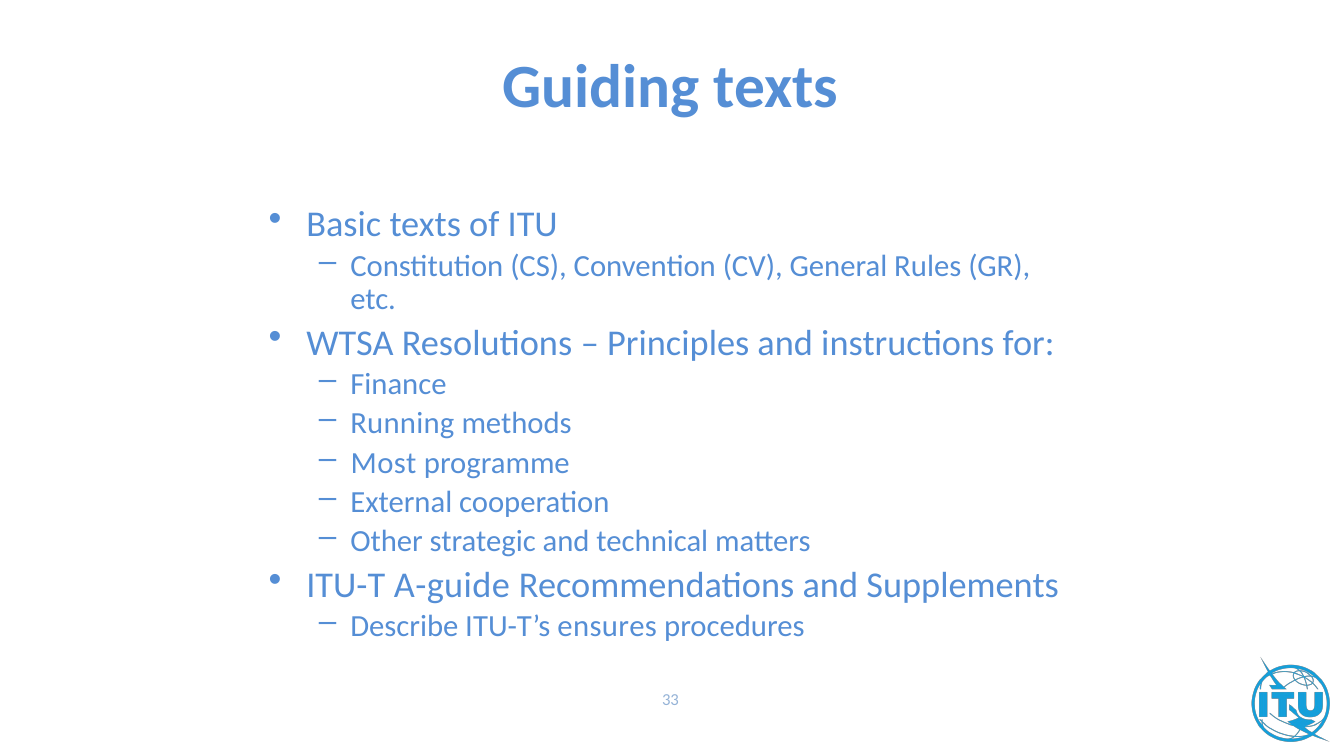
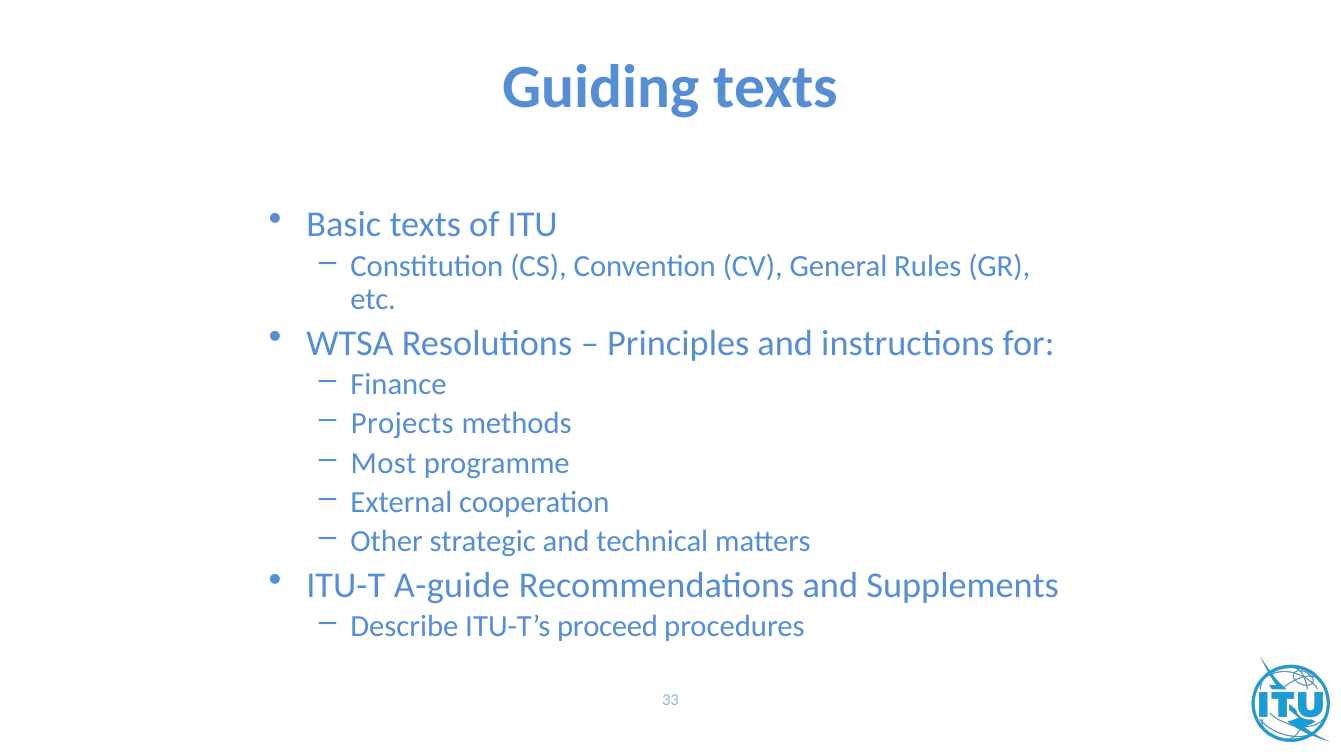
Running: Running -> Projects (402, 424)
ensures: ensures -> proceed (607, 627)
